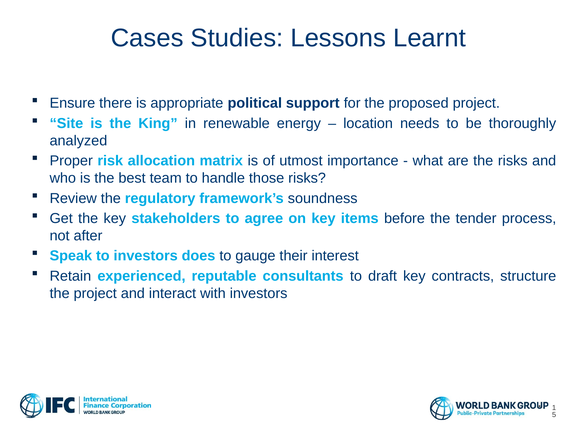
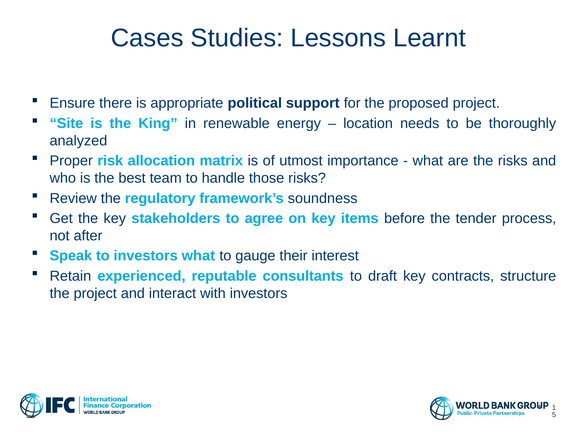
investors does: does -> what (198, 256)
